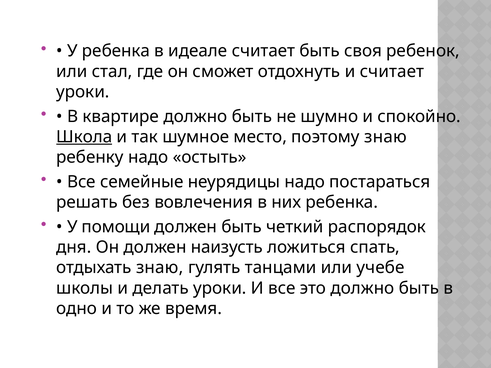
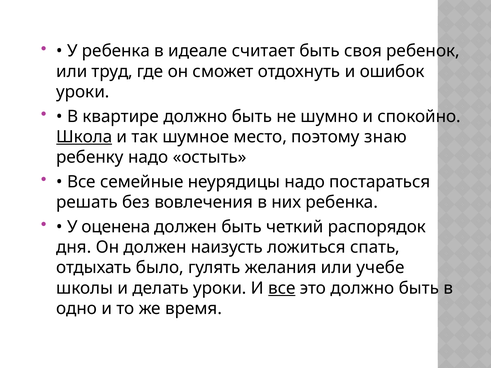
стал: стал -> труд (112, 71)
и считает: считает -> ошибок (392, 71)
помощи: помощи -> оценена (116, 227)
отдыхать знаю: знаю -> было (160, 268)
танцами: танцами -> желания (281, 268)
все underline: none -> present (282, 288)
